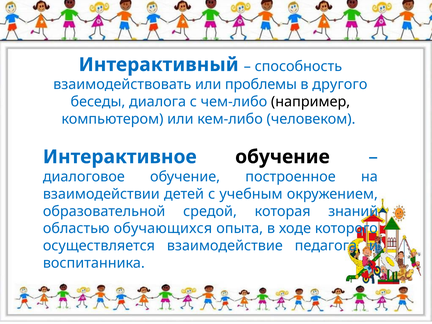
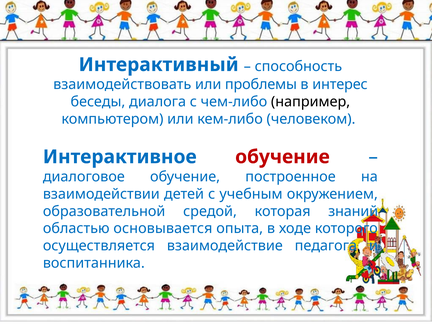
другого: другого -> интерес (340, 85)
обучение colour: black -> red (282, 157)
обучающихся: обучающихся -> основывается (163, 229)
